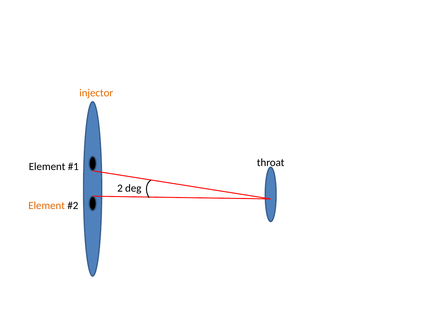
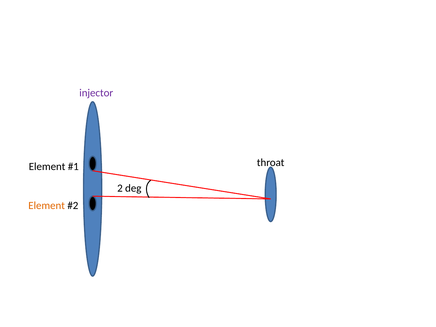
injector colour: orange -> purple (96, 93)
